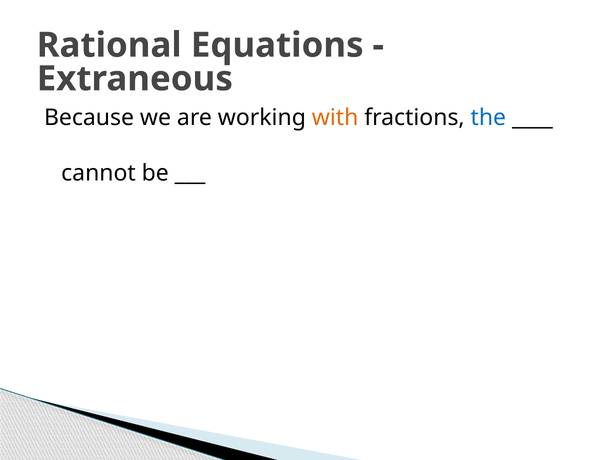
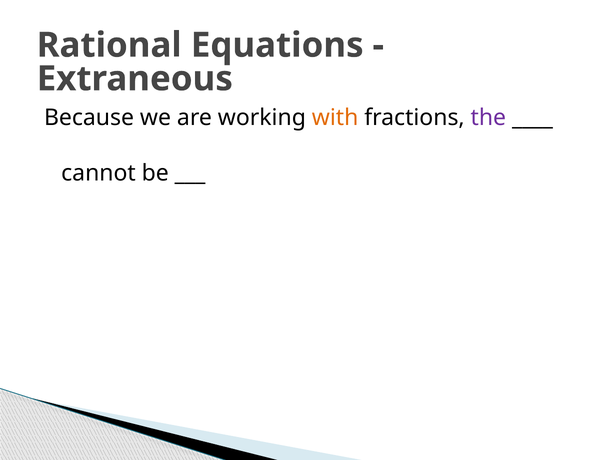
the colour: blue -> purple (488, 118)
